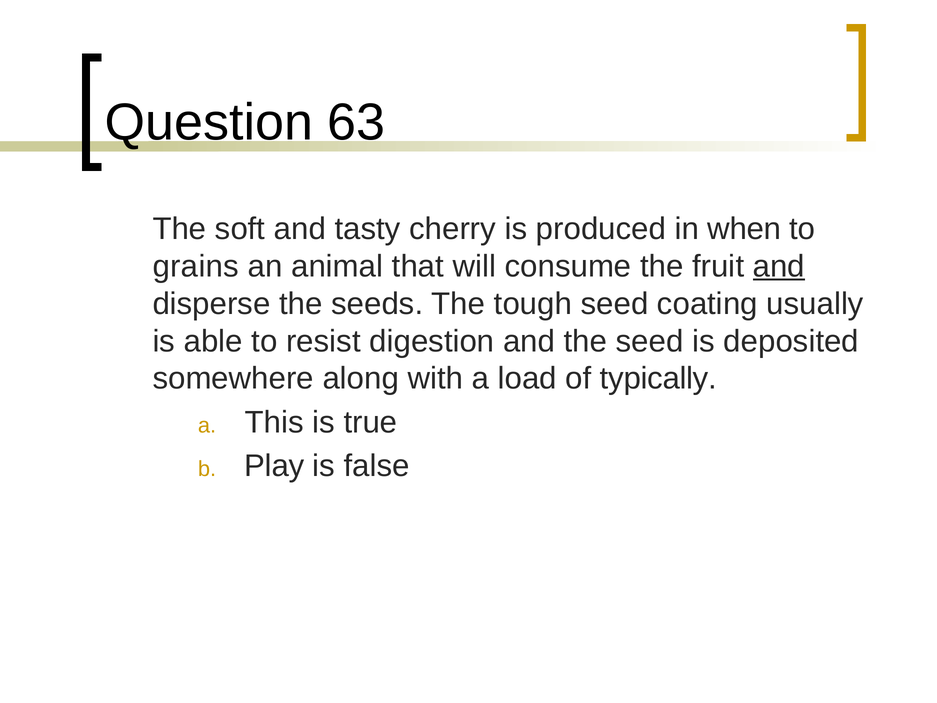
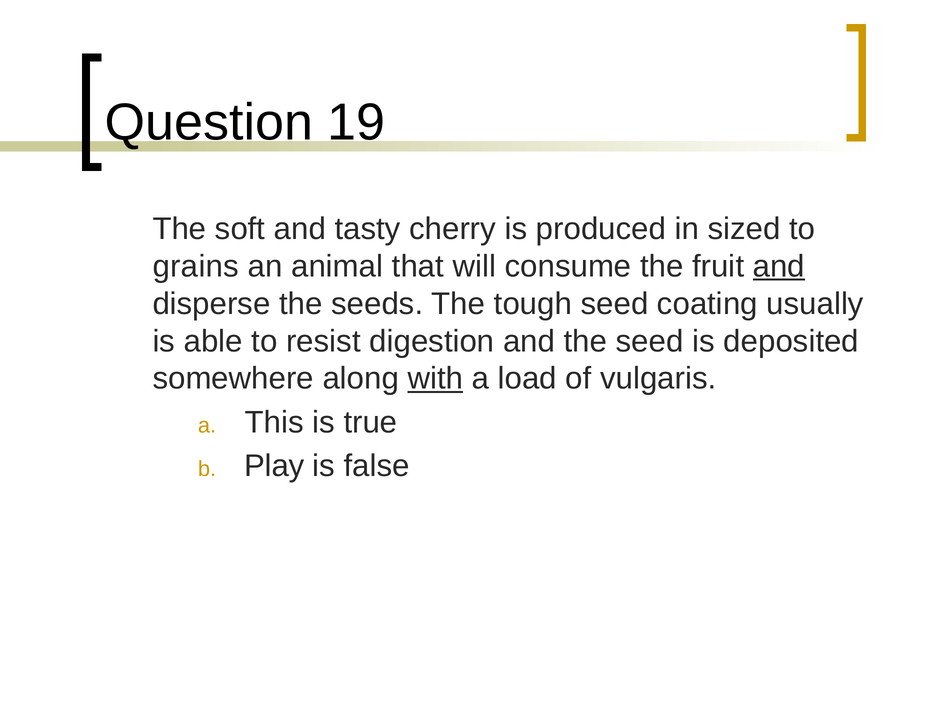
63: 63 -> 19 (356, 122)
when: when -> sized (744, 229)
with underline: none -> present (435, 379)
typically: typically -> vulgaris (658, 379)
